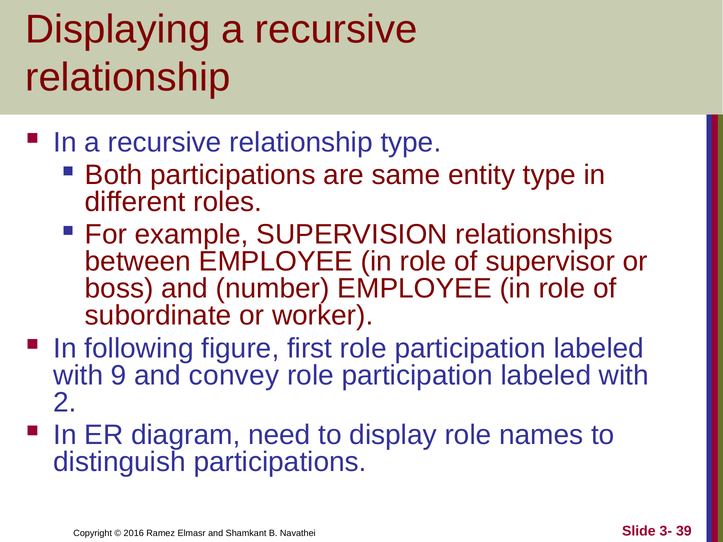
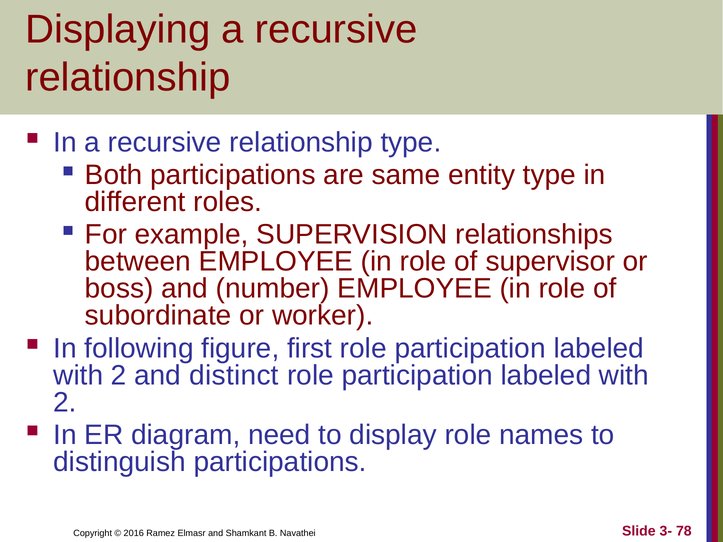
9: 9 -> 2 (119, 375)
convey: convey -> distinct (234, 375)
39: 39 -> 78 (684, 531)
